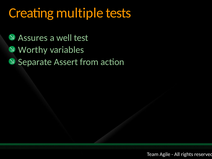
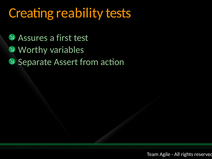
multiple: multiple -> reability (80, 13)
well: well -> first (64, 38)
